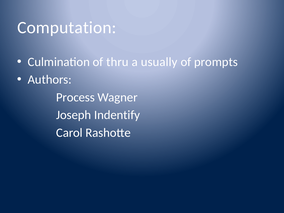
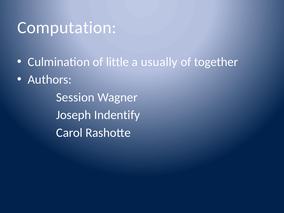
thru: thru -> little (118, 62)
prompts: prompts -> together (216, 62)
Process: Process -> Session (75, 97)
